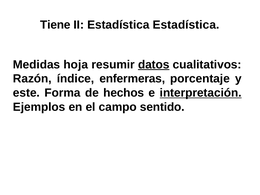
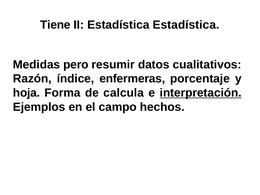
hoja: hoja -> pero (76, 65)
datos underline: present -> none (154, 65)
este: este -> hoja (26, 93)
hechos: hechos -> calcula (124, 93)
sentido: sentido -> hechos (162, 107)
